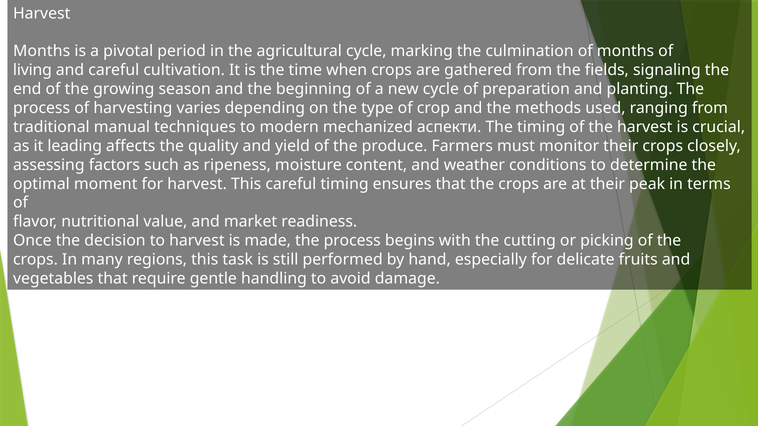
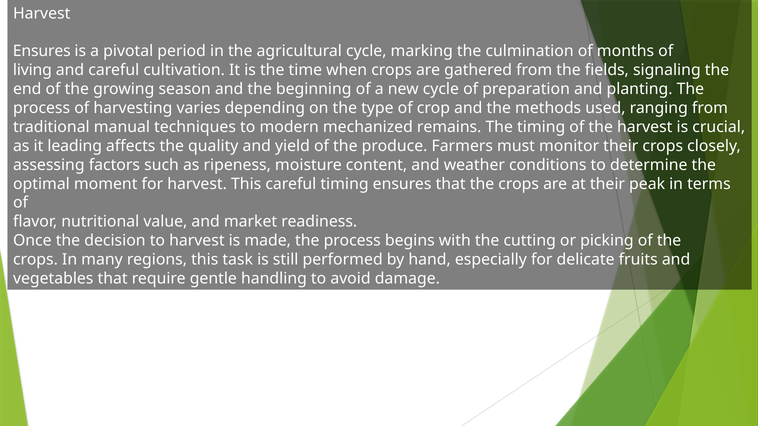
Months: Months -> Ensures (42, 51)
аспекти: аспекти -> remains (449, 127)
